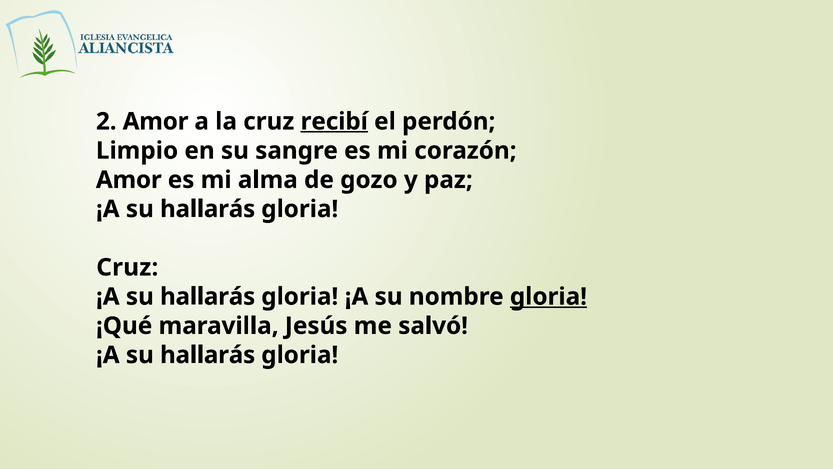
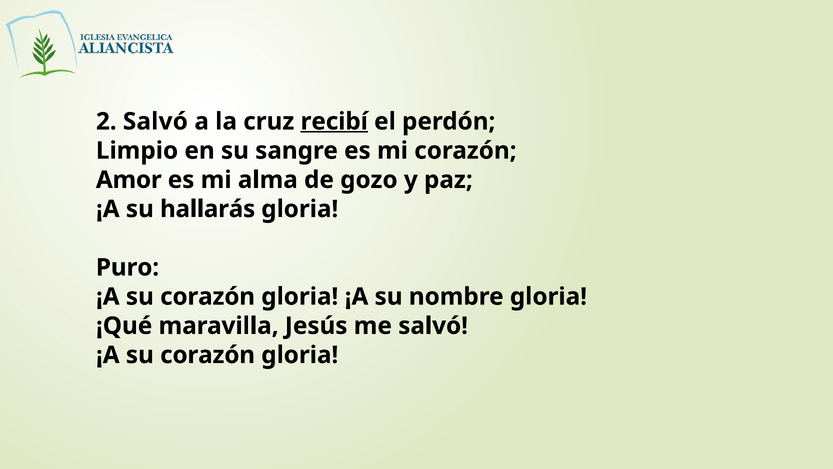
2 Amor: Amor -> Salvó (155, 121)
Cruz: Cruz -> Puro (128, 267)
hallarás: hallarás -> corazón (208, 296)
gloria underline: present -> none (548, 296)
hallarás: hallarás -> corazón (208, 355)
